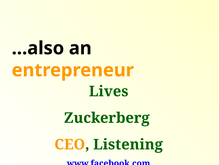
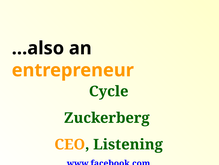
Lives: Lives -> Cycle (109, 91)
